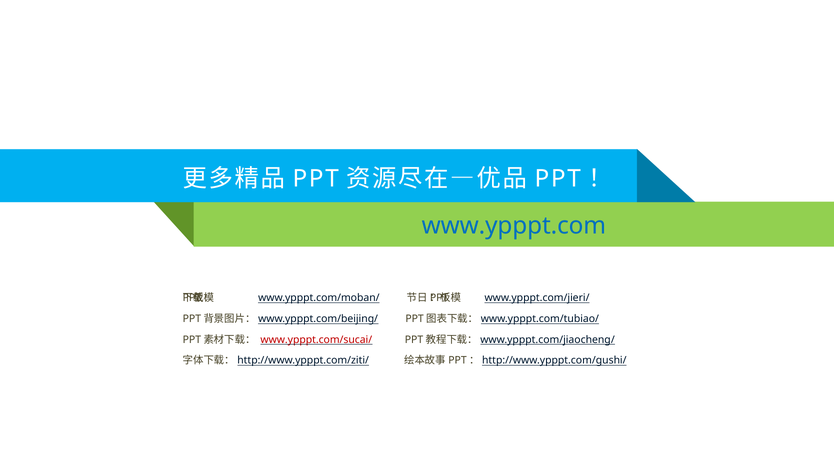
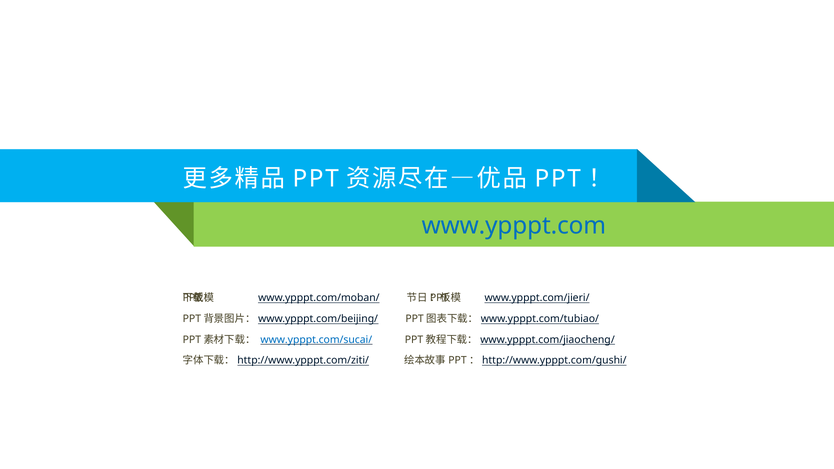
www.ypppt.com/sucai/ colour: red -> blue (316, 340)
